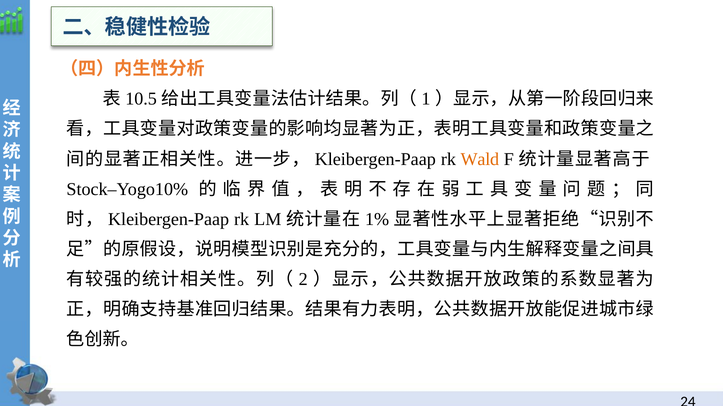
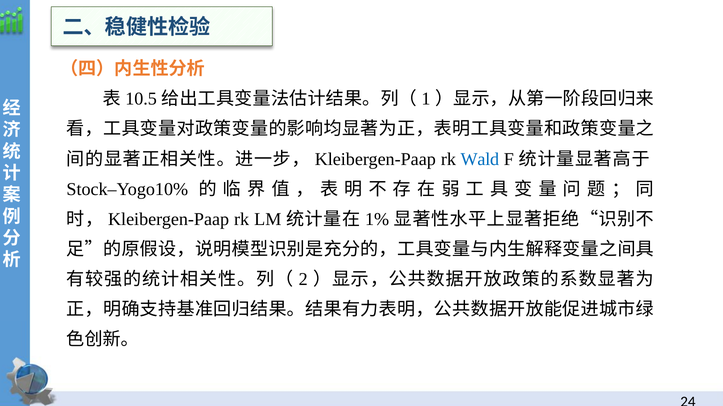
Wald colour: orange -> blue (480, 159)
